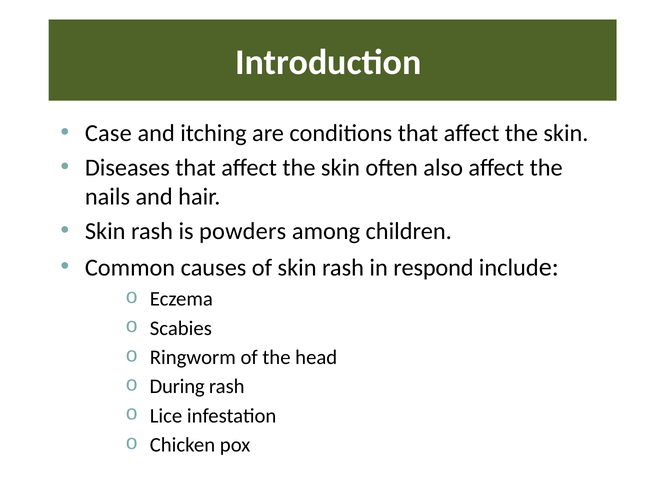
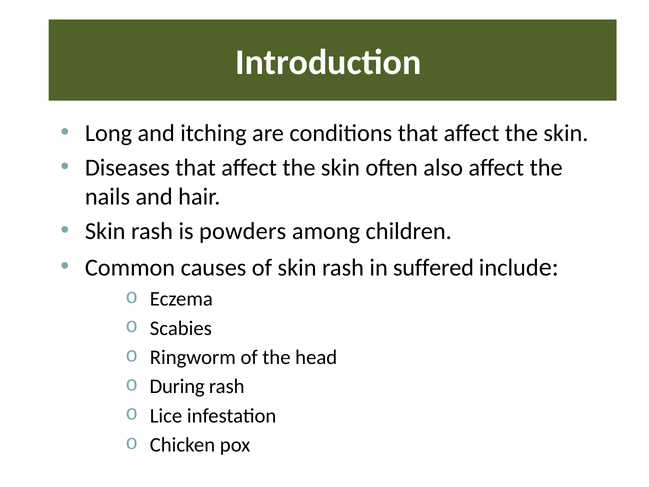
Case: Case -> Long (109, 133)
respond: respond -> suffered (433, 267)
